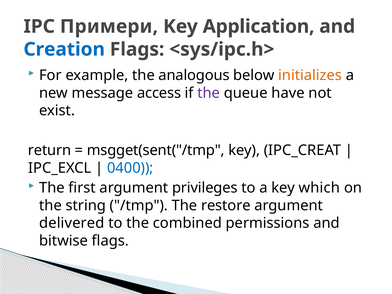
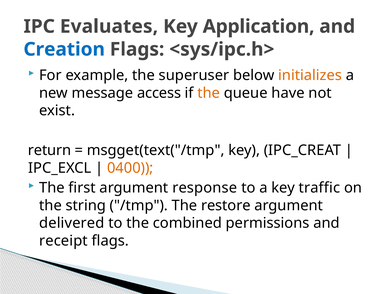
Примери: Примери -> Evaluates (109, 26)
analogous: analogous -> superuser (194, 75)
the colour: purple -> orange (209, 93)
msgget(sent("/tmp: msgget(sent("/tmp -> msgget(text("/tmp (156, 150)
0400 colour: blue -> orange (130, 168)
privileges: privileges -> response (205, 188)
which: which -> traffic (319, 188)
bitwise: bitwise -> receipt (63, 241)
